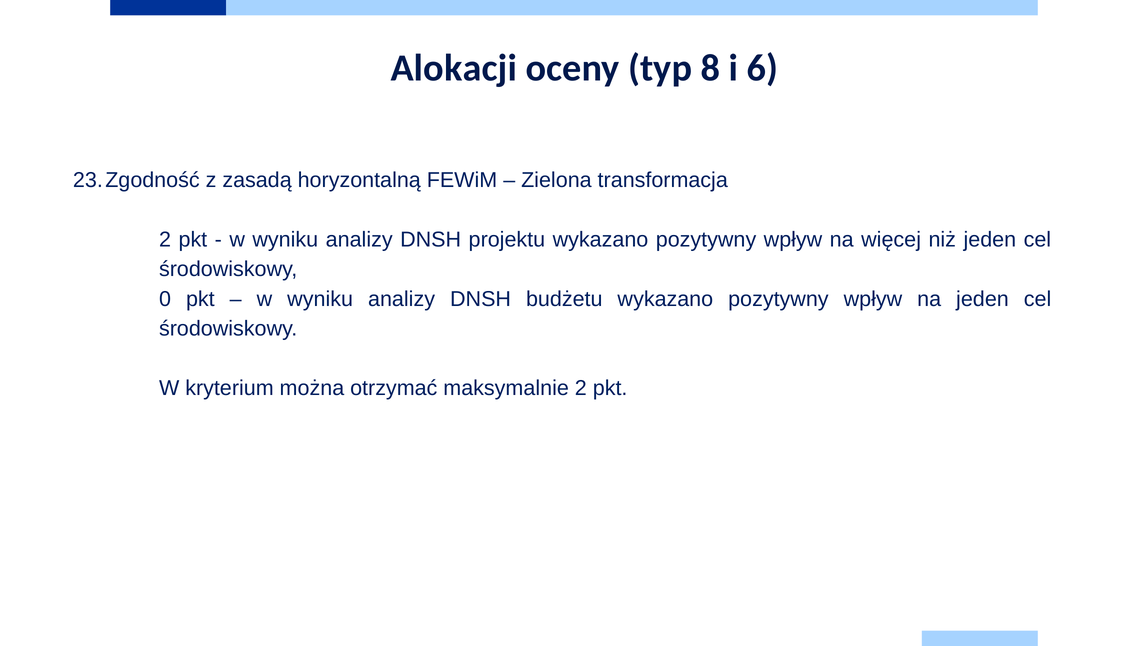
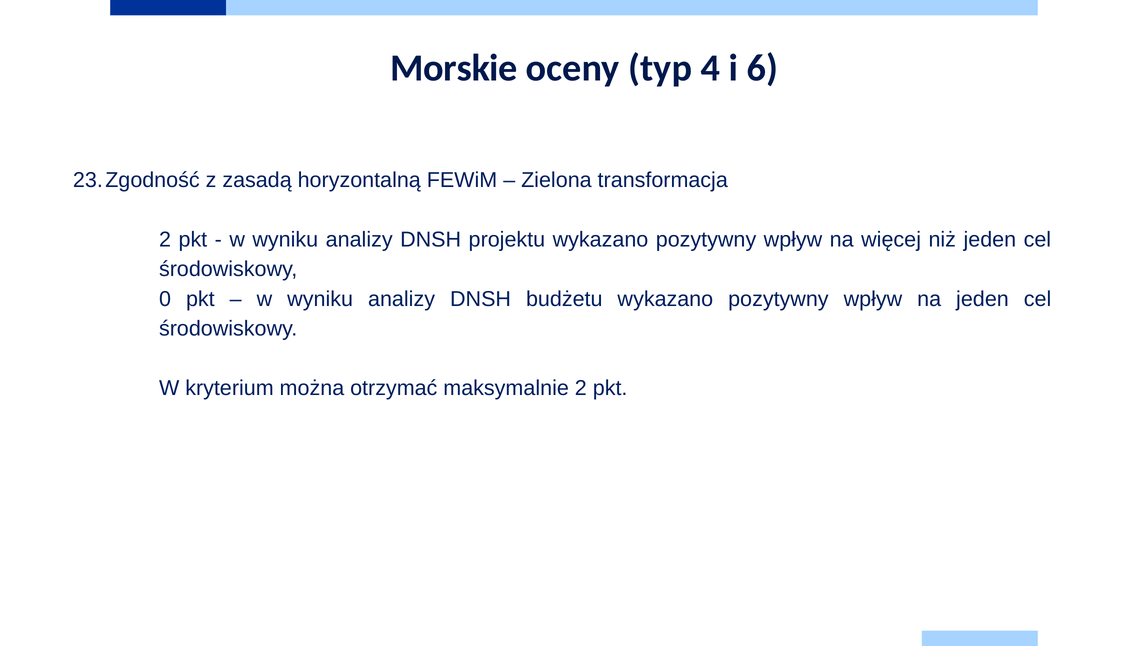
Alokacji: Alokacji -> Morskie (454, 68)
8: 8 -> 4 (710, 68)
